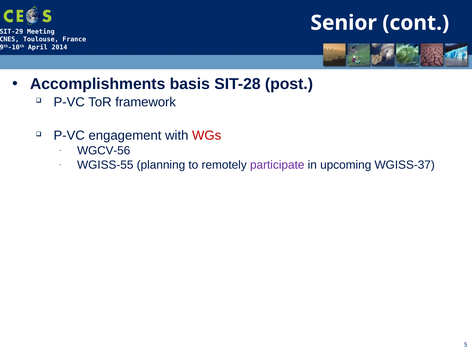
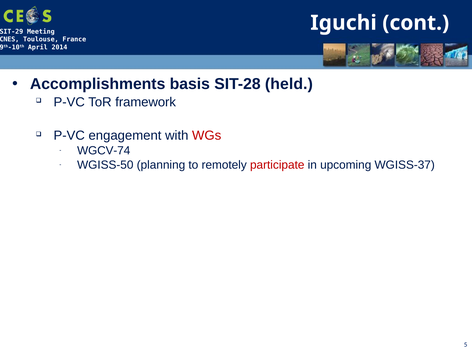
Senior: Senior -> Iguchi (344, 23)
post: post -> held (289, 84)
WGCV-56: WGCV-56 -> WGCV-74 (104, 151)
WGISS-55: WGISS-55 -> WGISS-50 (105, 165)
participate colour: purple -> red (277, 165)
